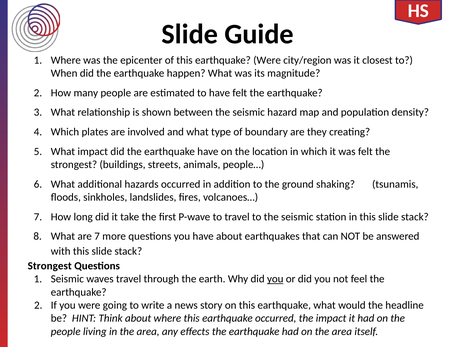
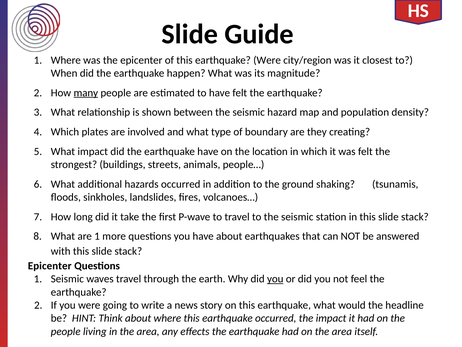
many underline: none -> present (86, 93)
are 7: 7 -> 1 (97, 236)
Strongest: Strongest -> Epicenter (50, 266)
